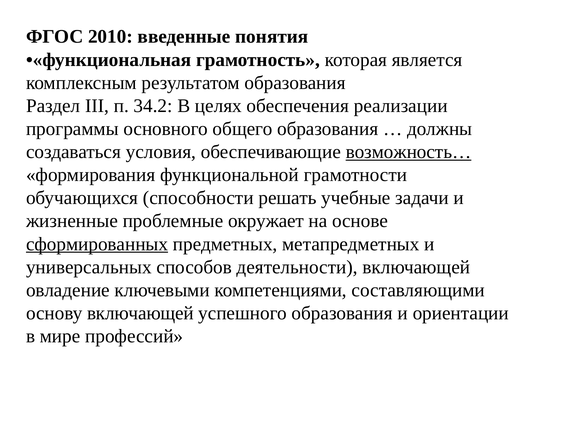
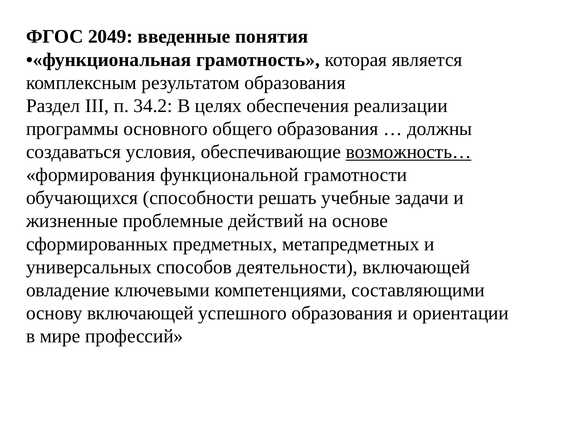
2010: 2010 -> 2049 (110, 37)
окружает: окружает -> действий (266, 221)
сформированных underline: present -> none (97, 244)
